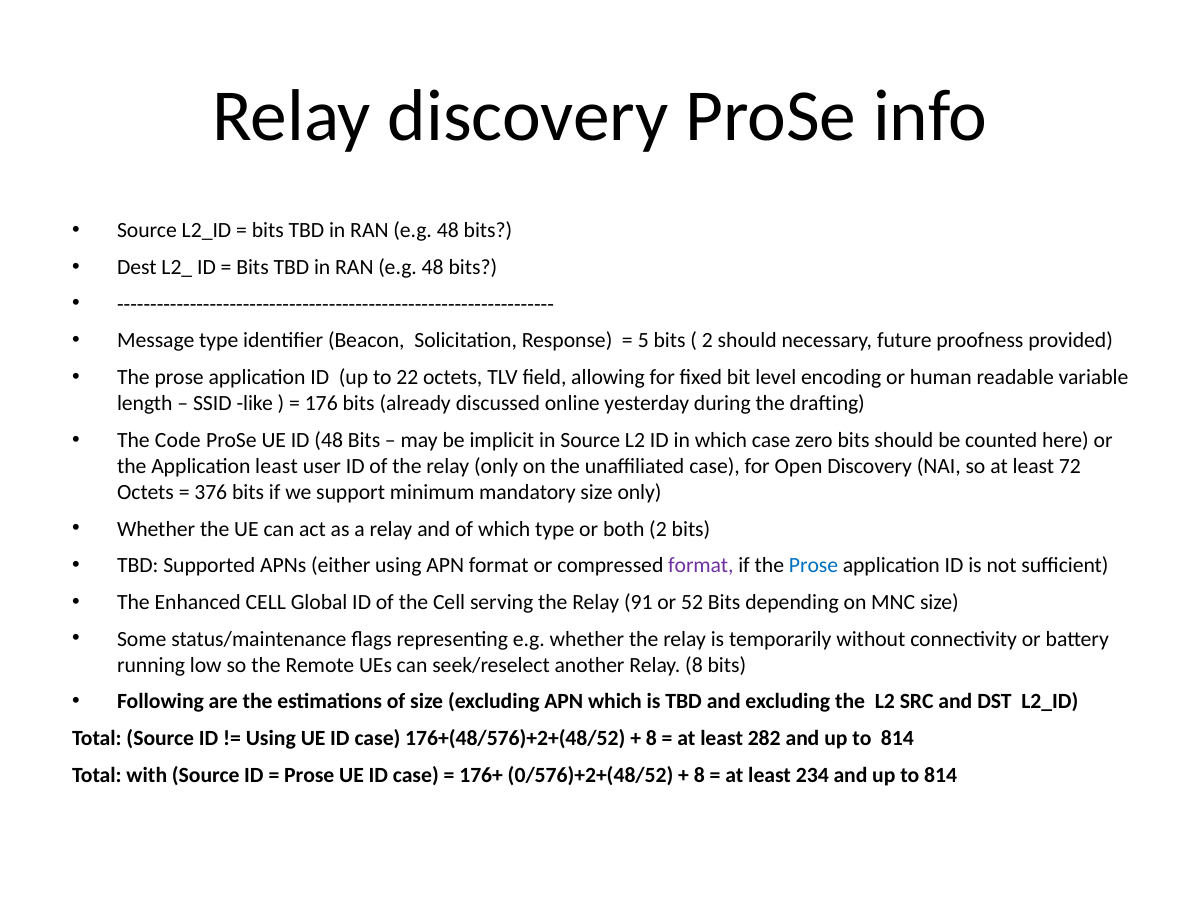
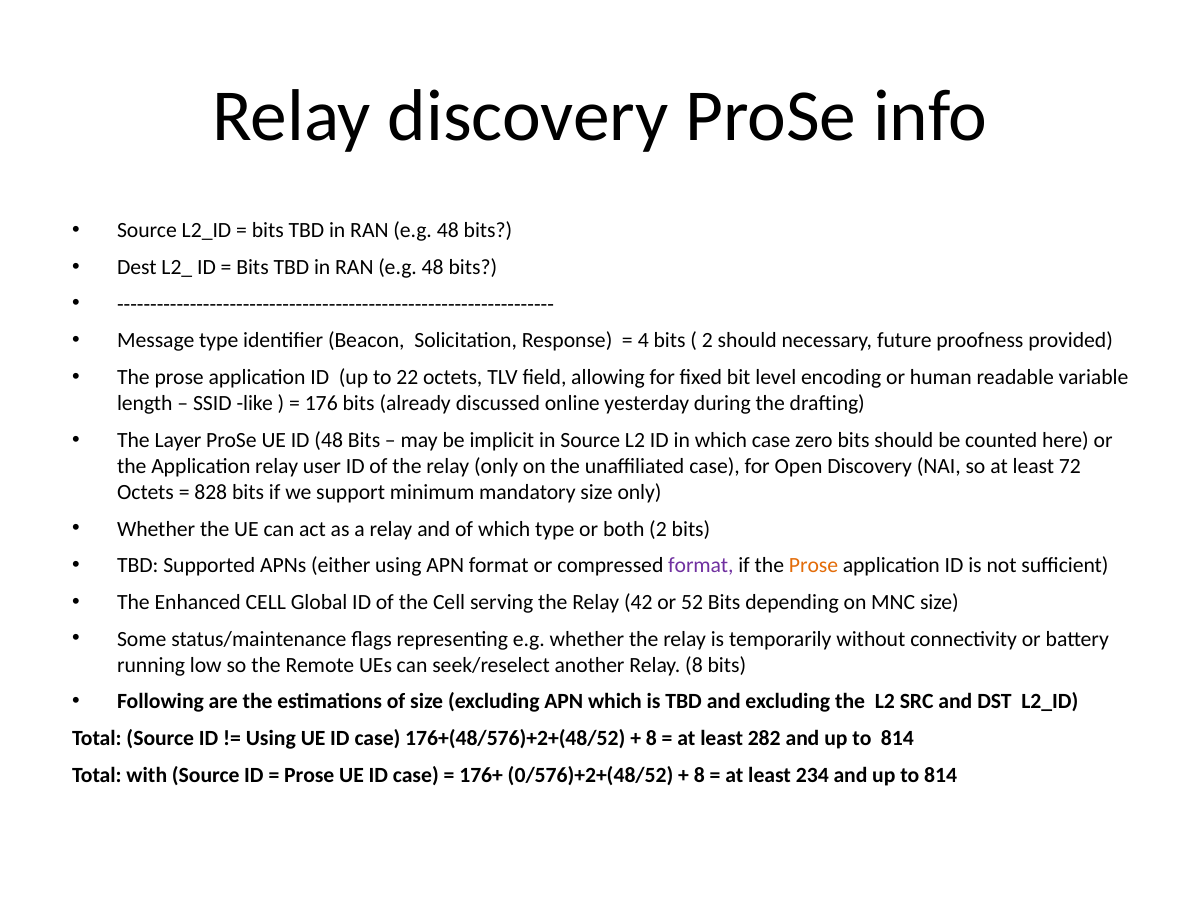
5: 5 -> 4 (643, 341)
Code: Code -> Layer (178, 440)
Application least: least -> relay (277, 467)
376: 376 -> 828 (211, 493)
Prose colour: blue -> orange (813, 566)
91: 91 -> 42 (638, 603)
